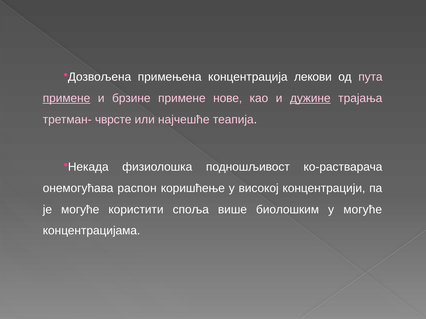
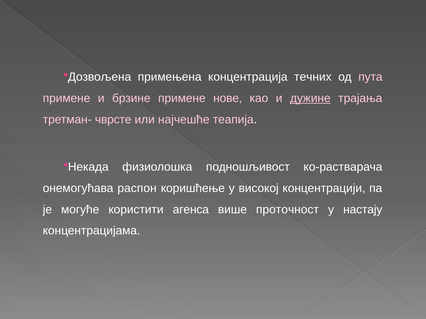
лекови: лекови -> течних (313, 77)
примене underline: present -> none (67, 98)
споља: споља -> агенса (191, 210)
биолошким: биолошким -> проточност (287, 210)
у могуће: могуће -> настају (363, 210)
